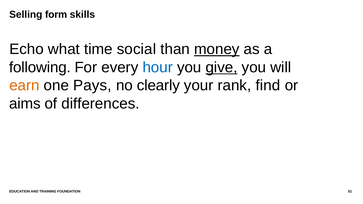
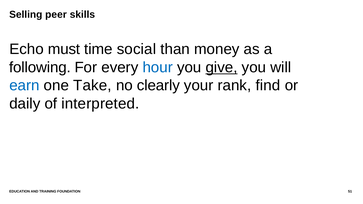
form: form -> peer (56, 15)
what: what -> must (64, 49)
money underline: present -> none (217, 49)
earn colour: orange -> blue (24, 86)
Pays: Pays -> Take (92, 86)
aims: aims -> daily (25, 104)
differences: differences -> interpreted (100, 104)
